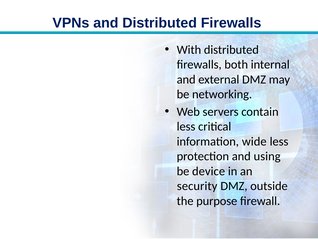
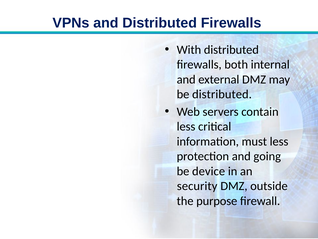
be networking: networking -> distributed (222, 94)
wide: wide -> must (254, 141)
using: using -> going (267, 156)
